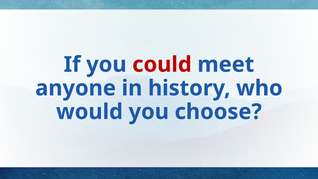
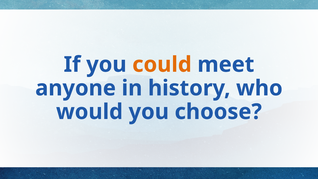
could colour: red -> orange (162, 64)
